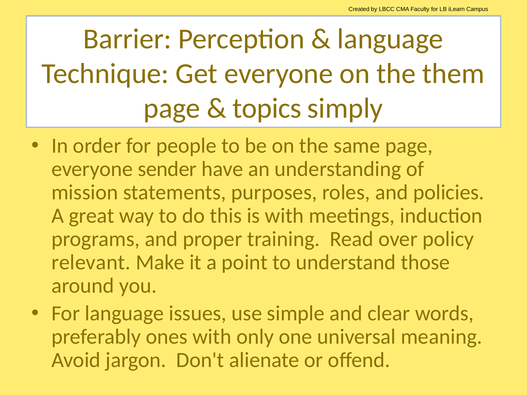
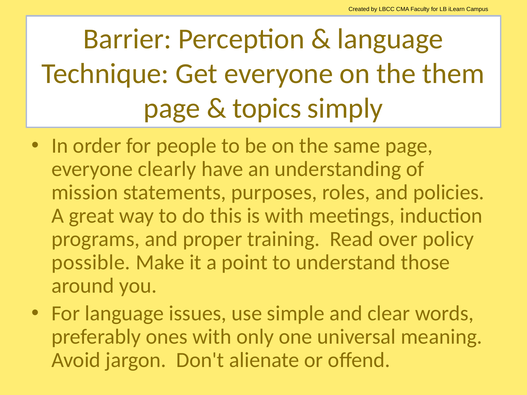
sender: sender -> clearly (167, 169)
relevant: relevant -> possible (91, 263)
